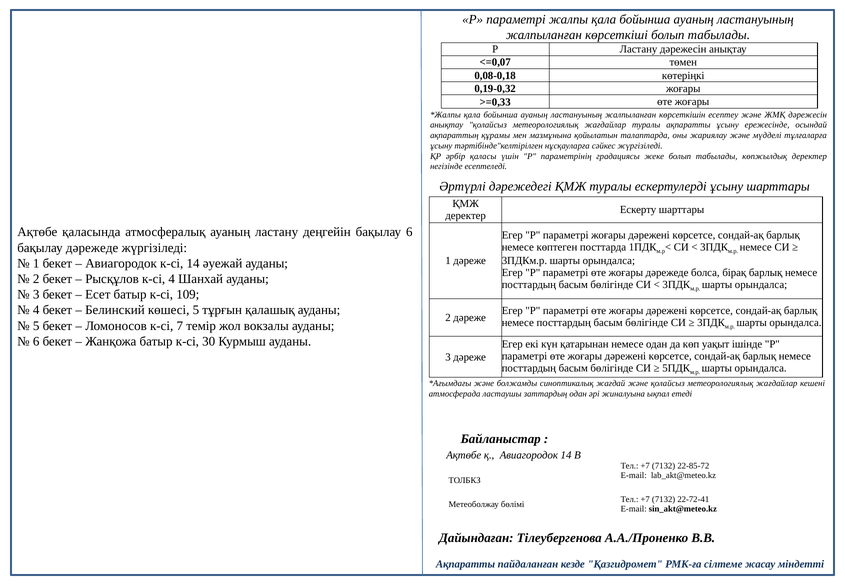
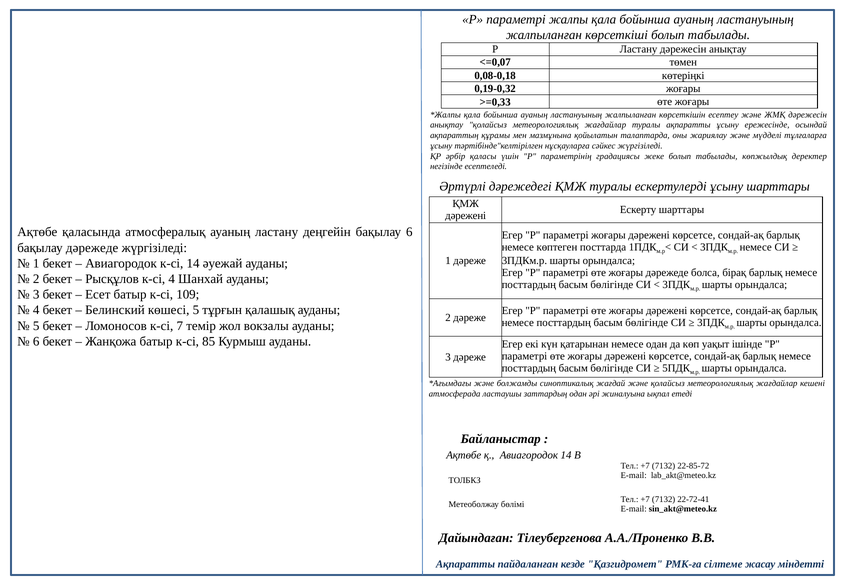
деректер: деректер -> дәрежені (466, 216)
30: 30 -> 85 (209, 341)
